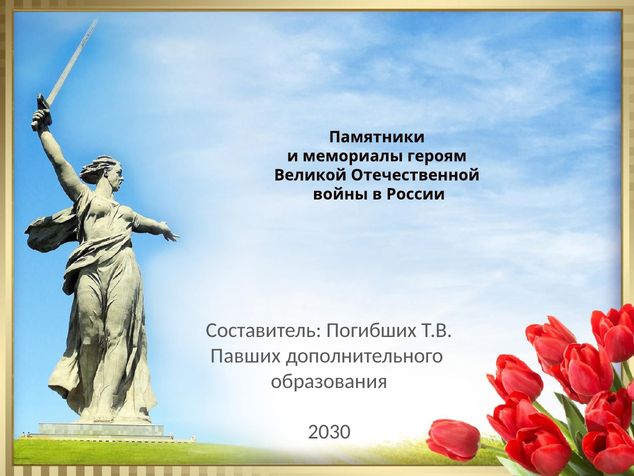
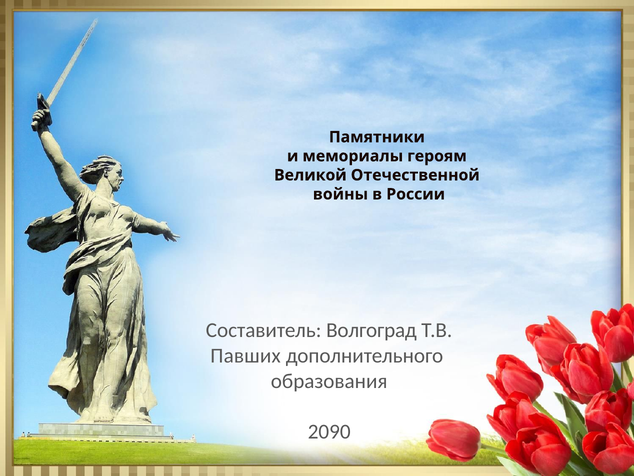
Погибших: Погибших -> Волгоград (371, 330)
2030: 2030 -> 2090 (329, 431)
